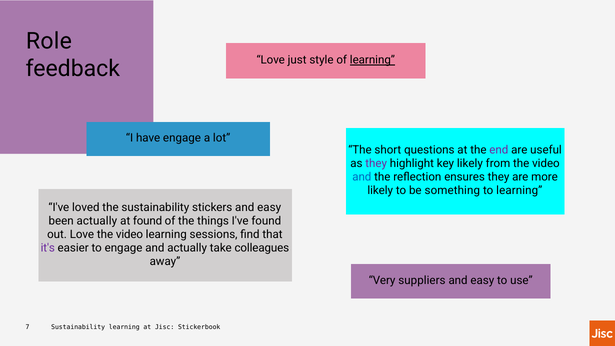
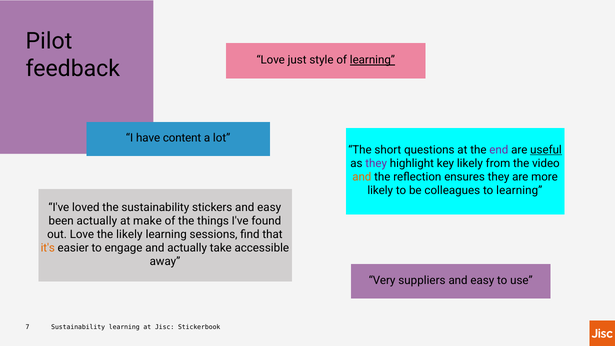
Role: Role -> Pilot (49, 41)
have engage: engage -> content (182, 138)
useful underline: none -> present (546, 150)
and colour: blue -> orange (362, 177)
something: something -> colleagues (452, 190)
at found: found -> make (147, 221)
Love the video: video -> likely (129, 234)
it's colour: purple -> orange (48, 248)
colleagues: colleagues -> accessible (262, 248)
